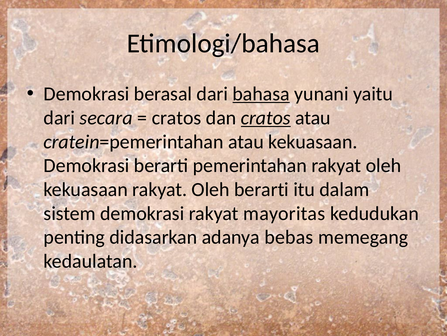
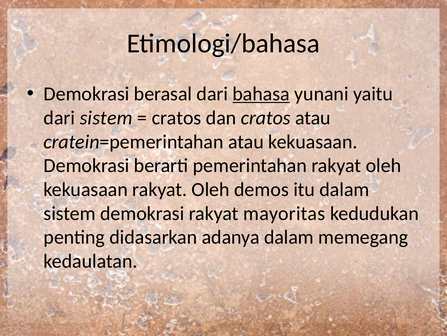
dari secara: secara -> sistem (106, 118)
cratos underline: present -> none (266, 118)
Oleh berarti: berarti -> demos (261, 189)
adanya bebas: bebas -> dalam (289, 237)
